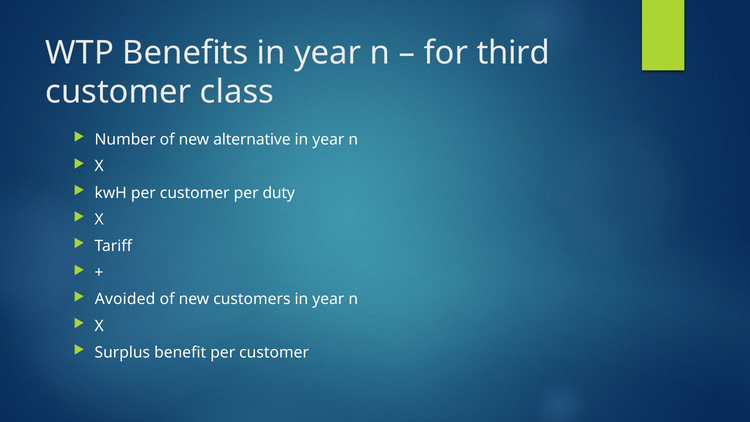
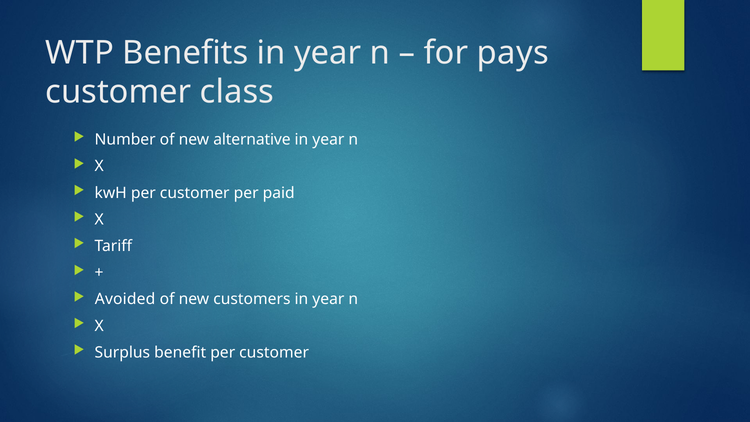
third: third -> pays (513, 53)
duty: duty -> paid (279, 193)
